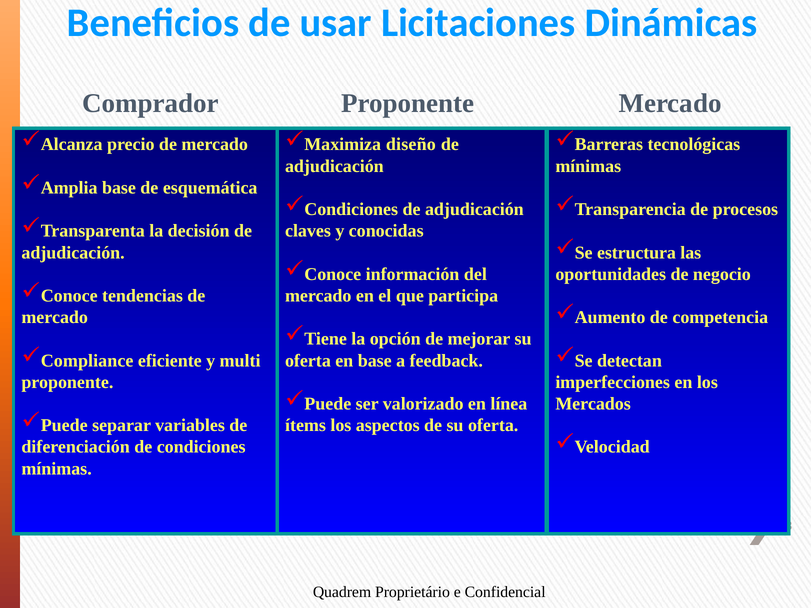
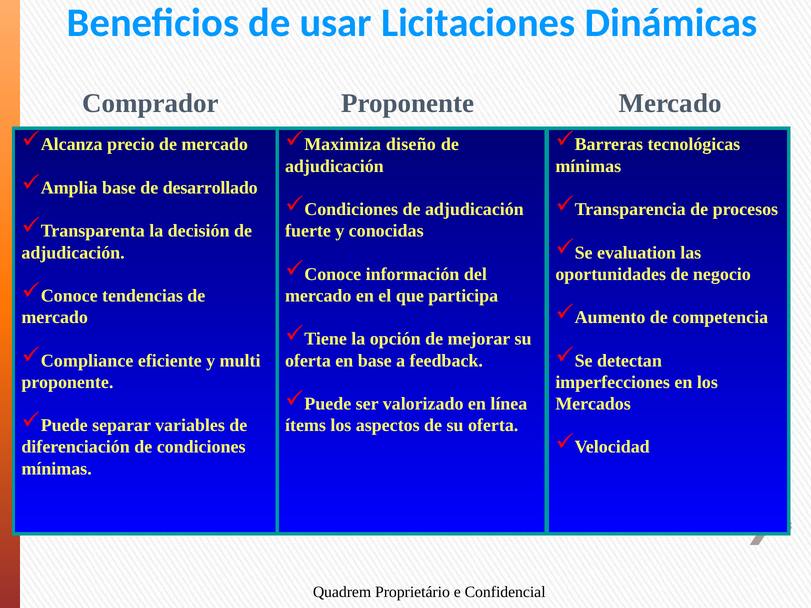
esquemática: esquemática -> desarrollado (210, 188)
claves: claves -> fuerte (308, 231)
estructura: estructura -> evaluation (637, 253)
